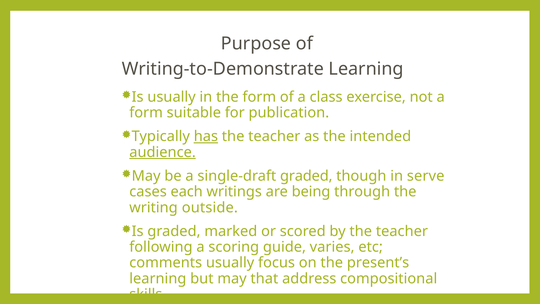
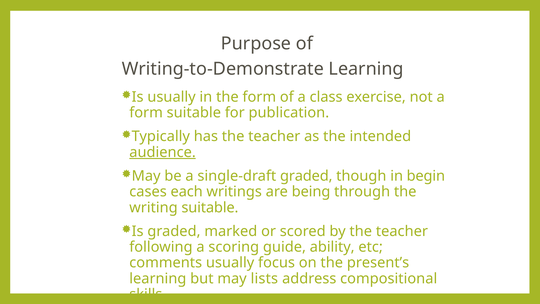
has underline: present -> none (206, 136)
serve: serve -> begin (426, 176)
writing outside: outside -> suitable (210, 207)
varies: varies -> ability (332, 247)
that: that -> lists (264, 278)
